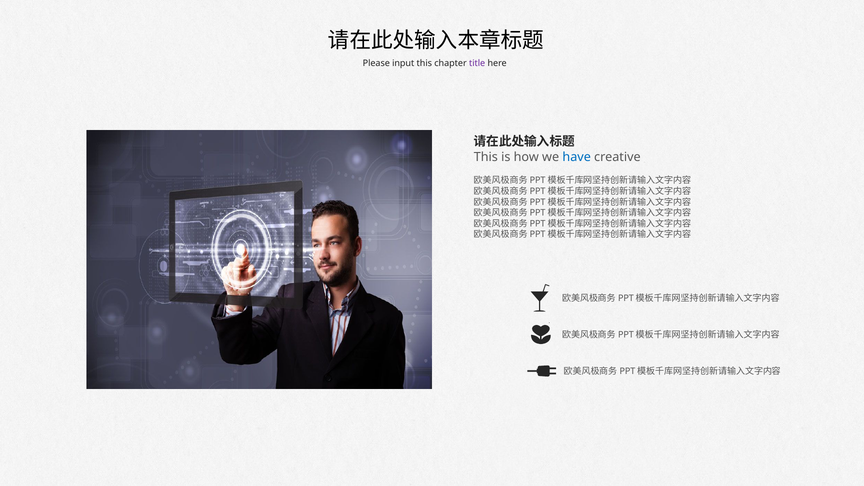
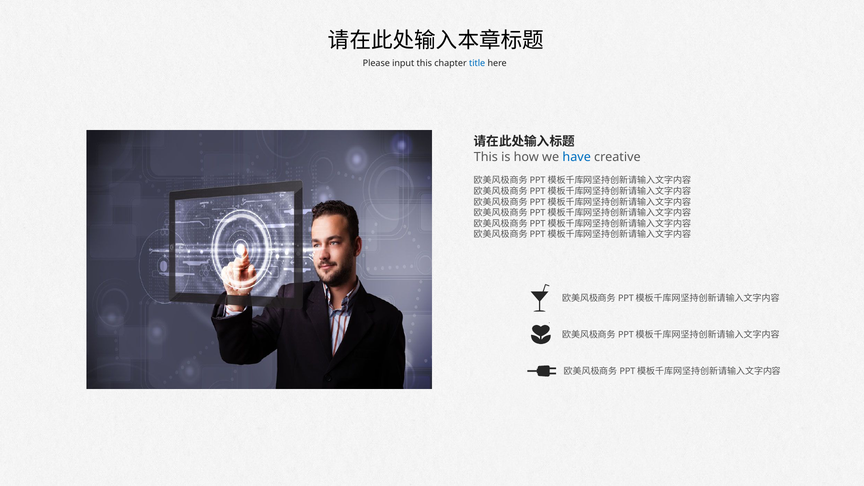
title colour: purple -> blue (477, 63)
